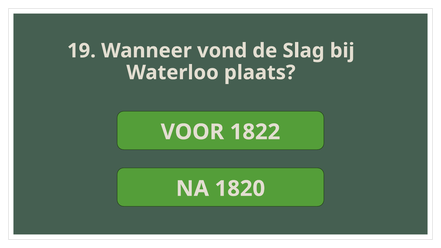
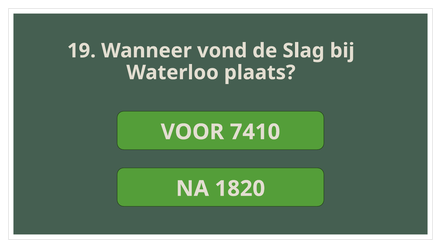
1822: 1822 -> 7410 (255, 132)
